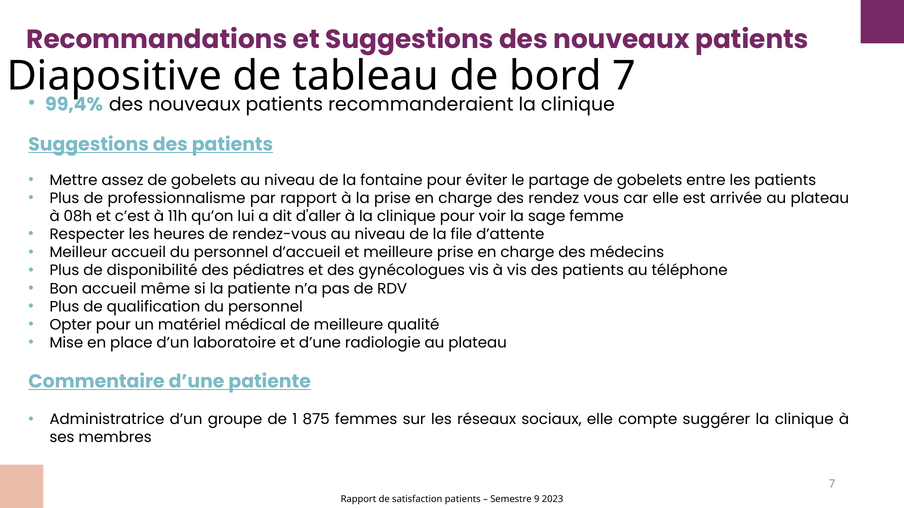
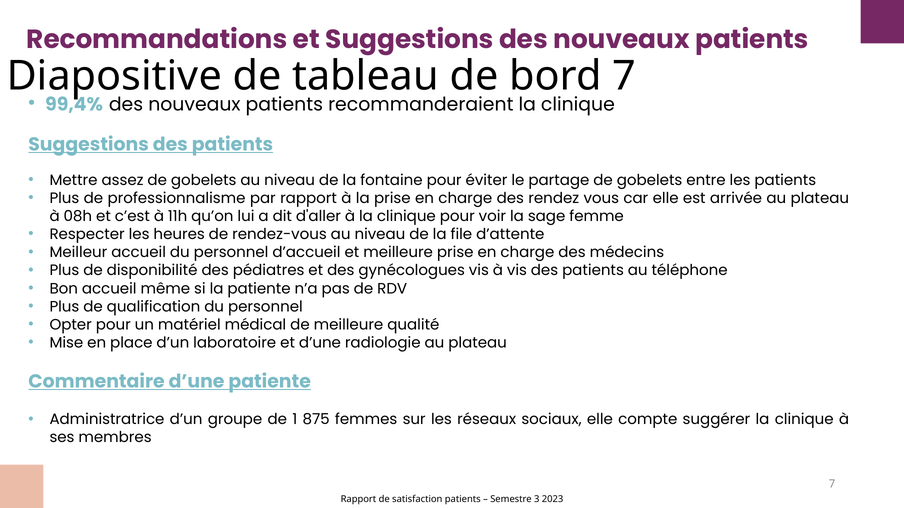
9: 9 -> 3 (537, 500)
